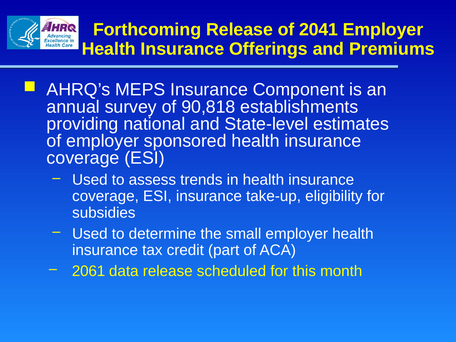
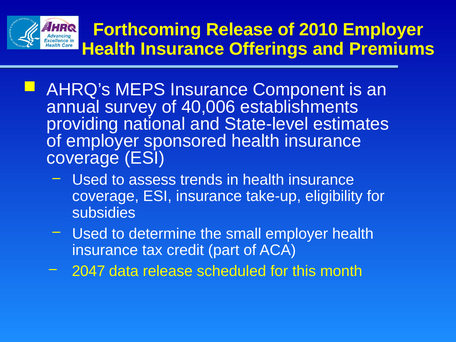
2041: 2041 -> 2010 (319, 30)
90,818: 90,818 -> 40,006 (208, 107)
2061: 2061 -> 2047 (89, 271)
